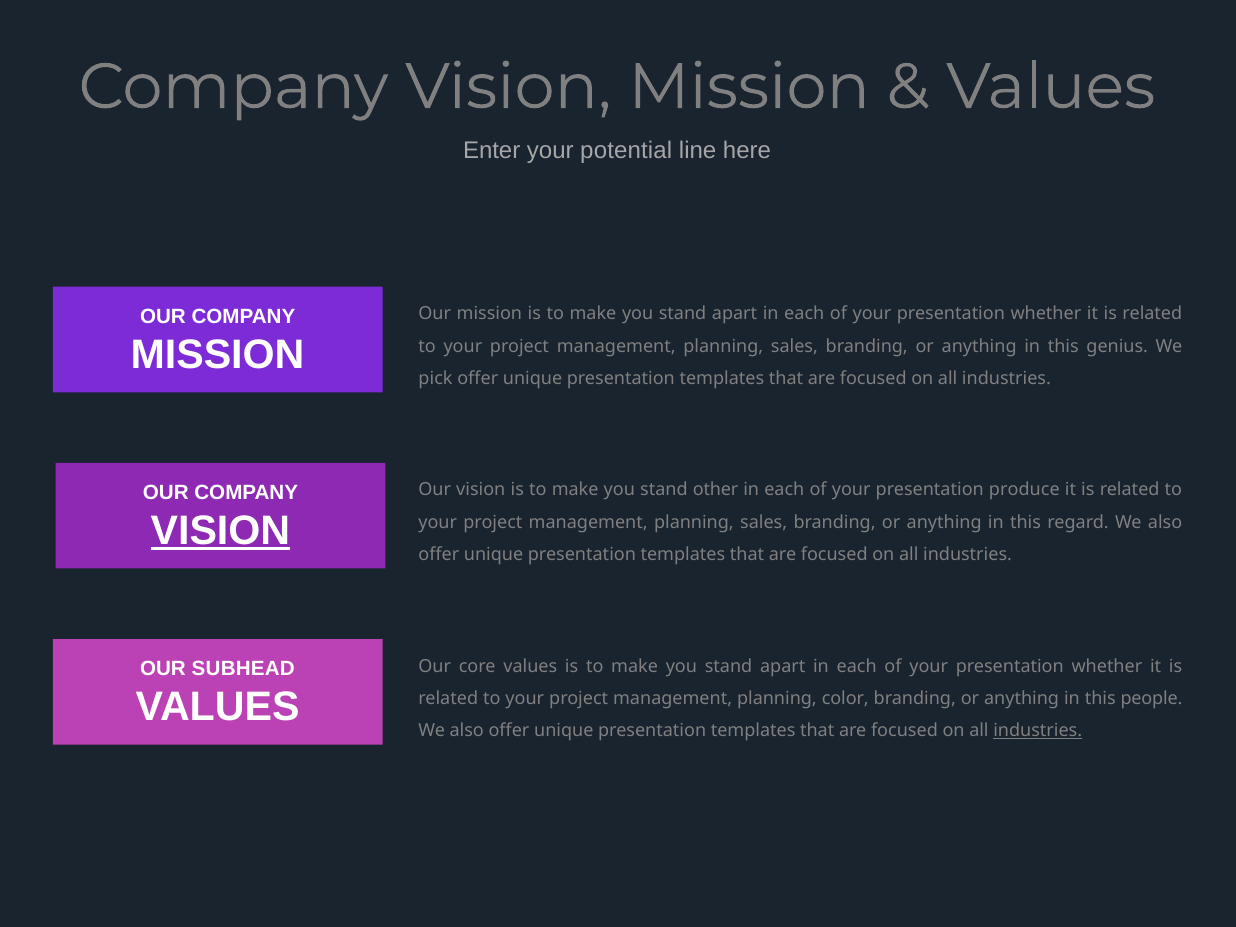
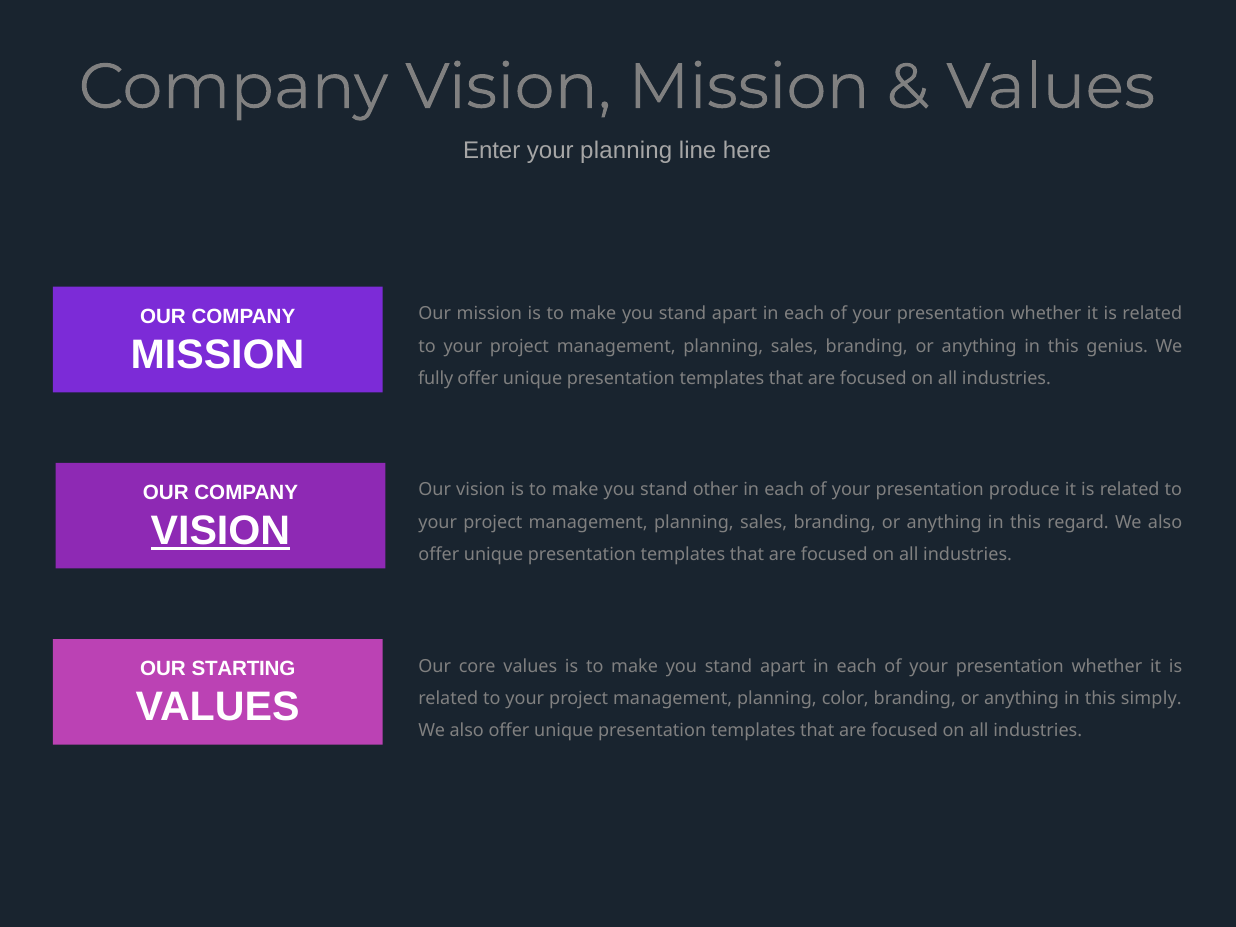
your potential: potential -> planning (626, 151)
pick: pick -> fully (436, 379)
SUBHEAD: SUBHEAD -> STARTING (243, 669)
people: people -> simply (1151, 698)
industries underline: present -> none (1038, 731)
